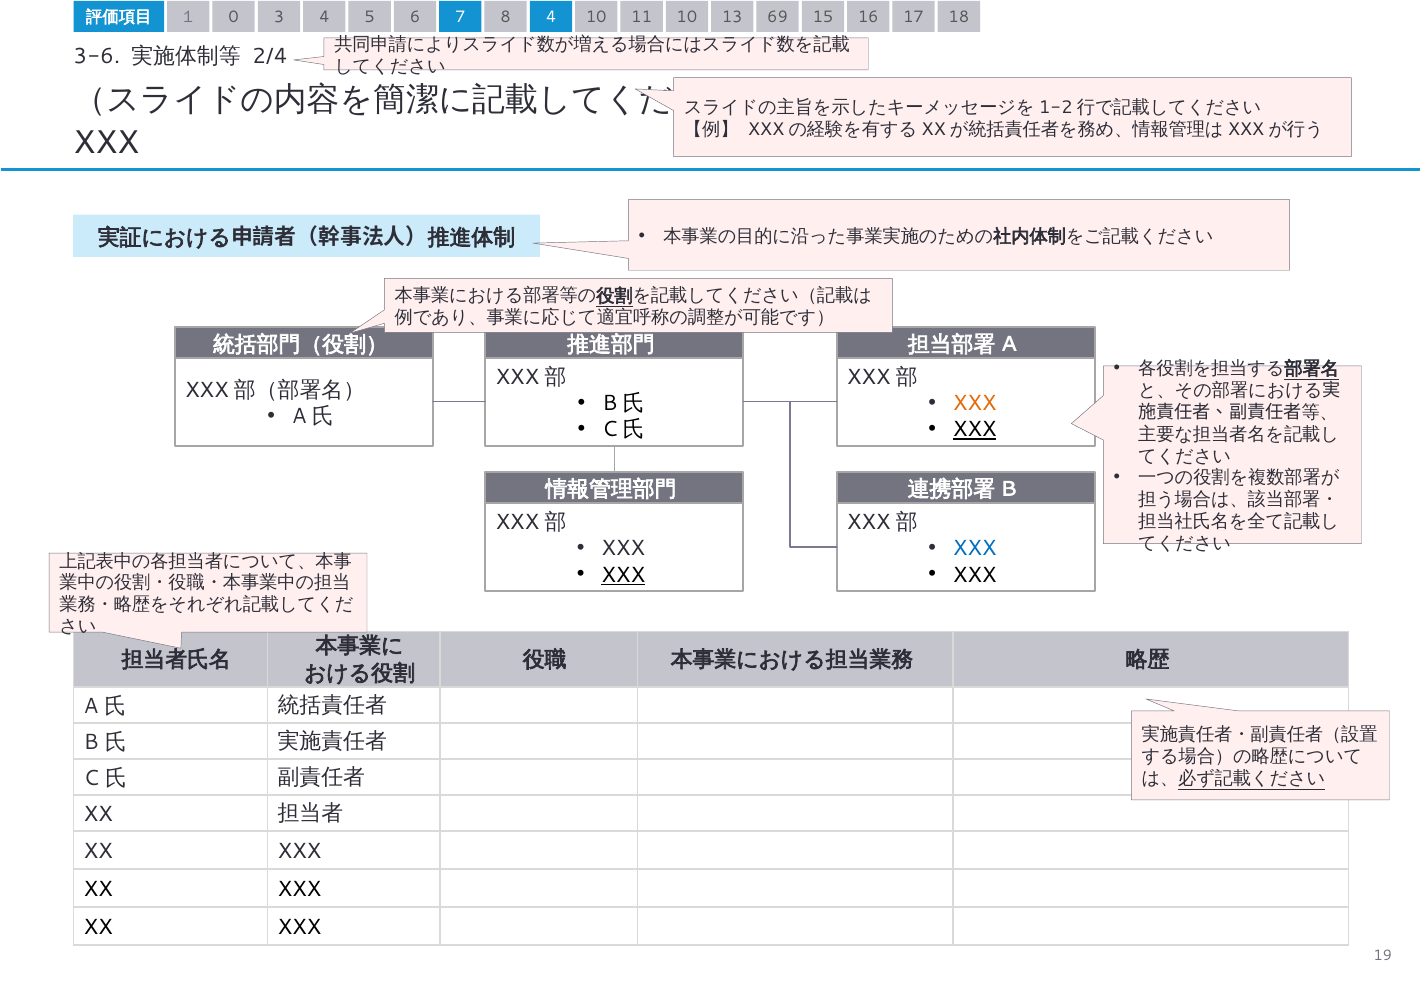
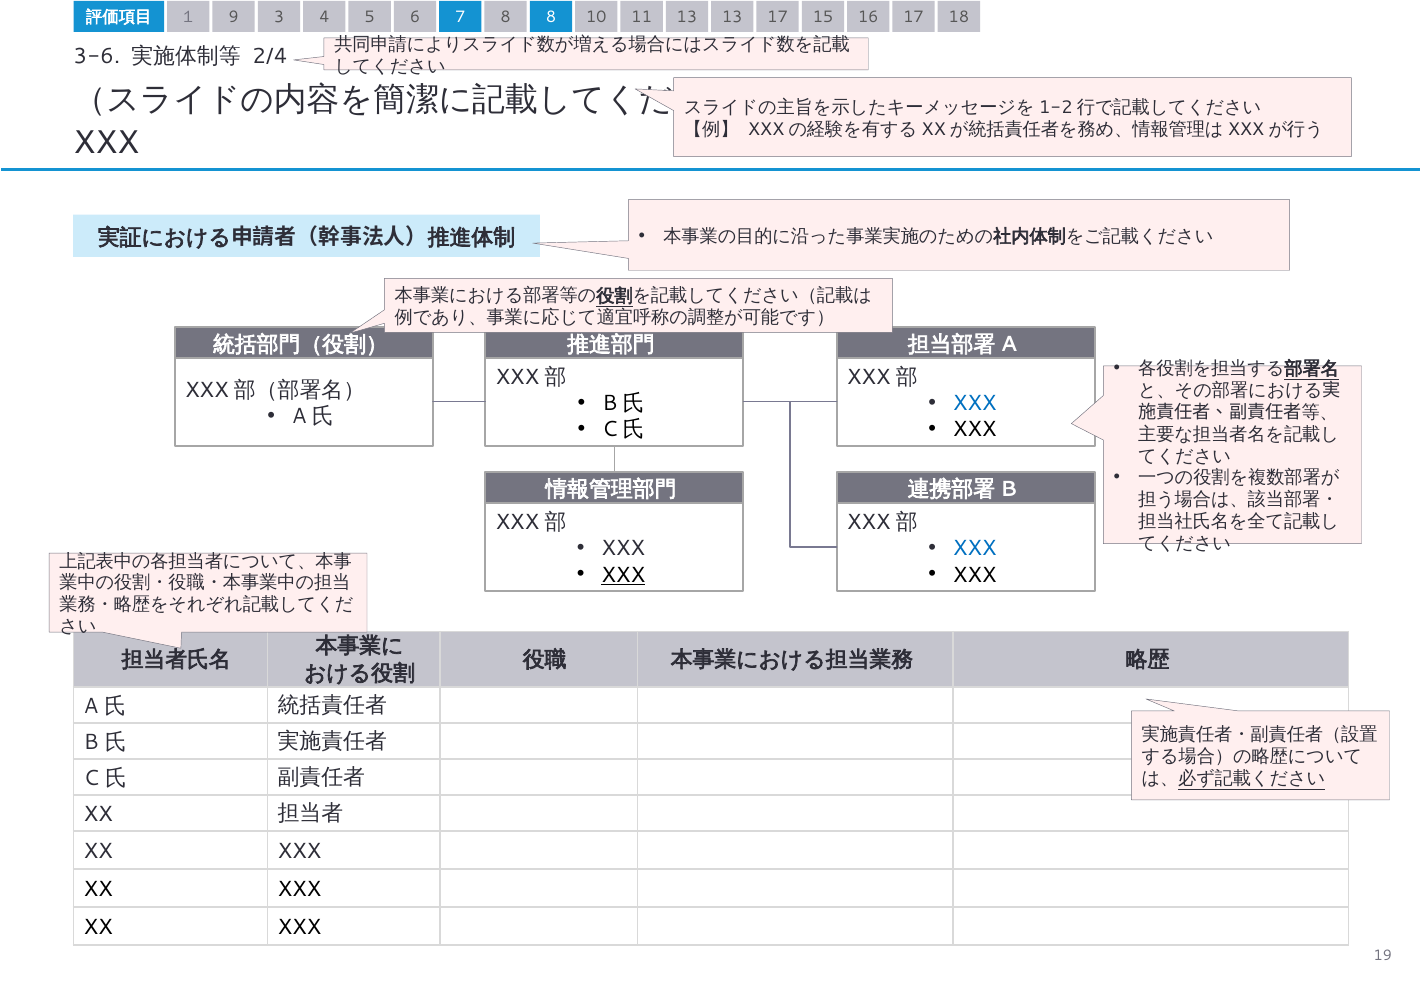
0: 0 -> 9 (234, 17)
8 4: 4 -> 8 (551, 17)
11 10: 10 -> 13 (687, 17)
13 69: 69 -> 17 (778, 17)
XXX colour: orange -> blue (975, 403)
XXX underline: present -> none (975, 429)
